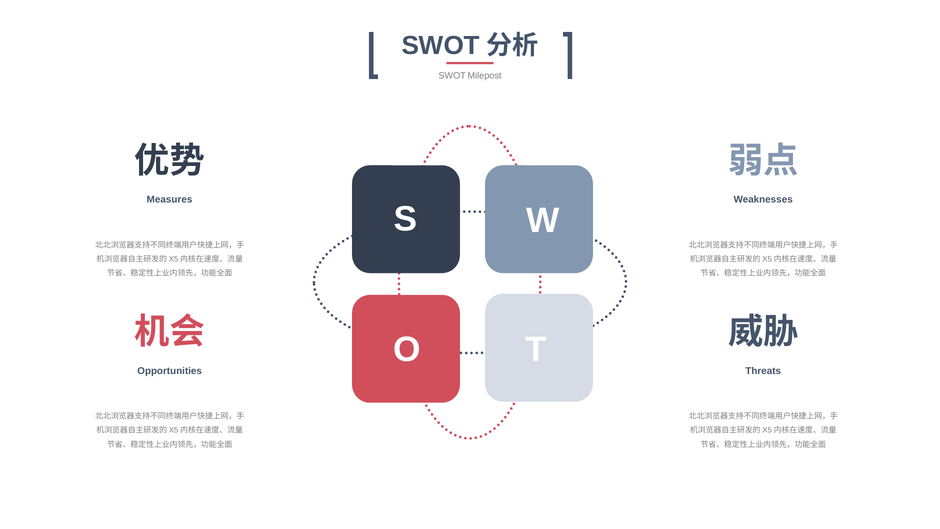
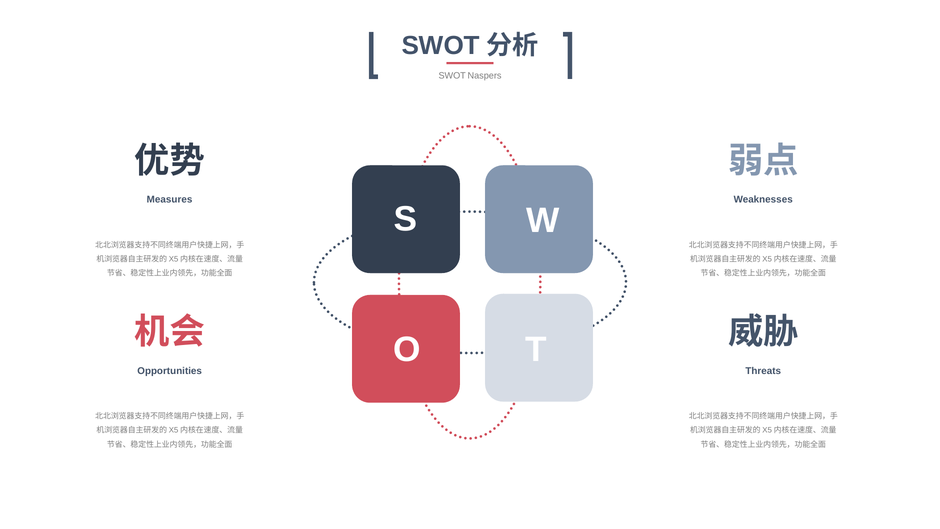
Milepost: Milepost -> Naspers (485, 76)
